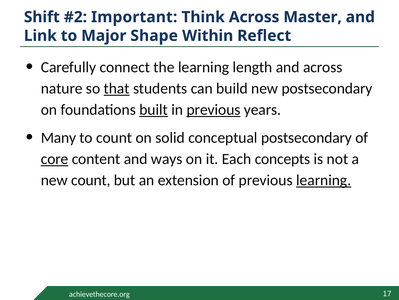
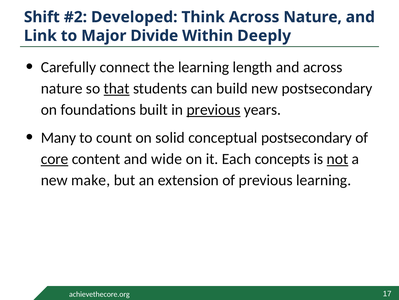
Important: Important -> Developed (134, 17)
Think Across Master: Master -> Nature (313, 17)
Shape: Shape -> Divide (154, 36)
Reflect: Reflect -> Deeply (264, 36)
built underline: present -> none (154, 110)
ways: ways -> wide (167, 159)
not underline: none -> present (337, 159)
new count: count -> make (91, 180)
learning underline: present -> none (324, 180)
